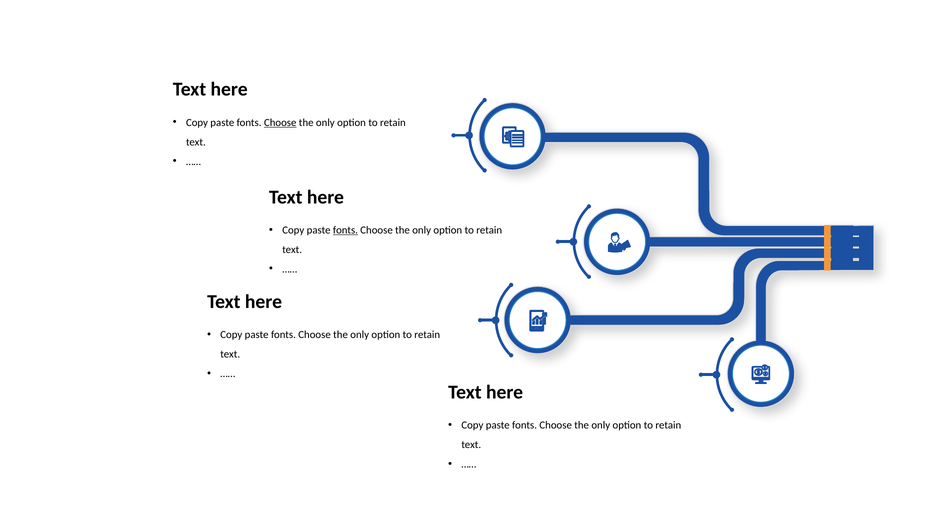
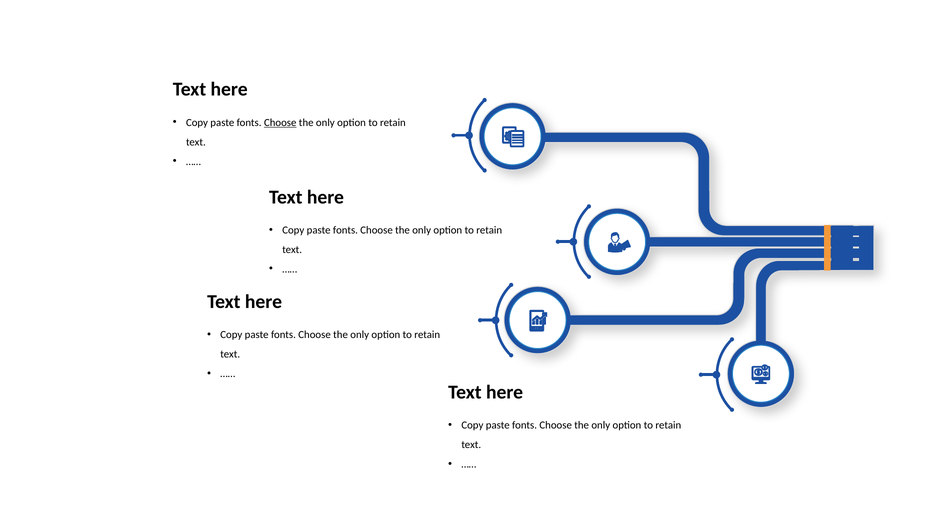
fonts underline: present -> none (345, 230)
